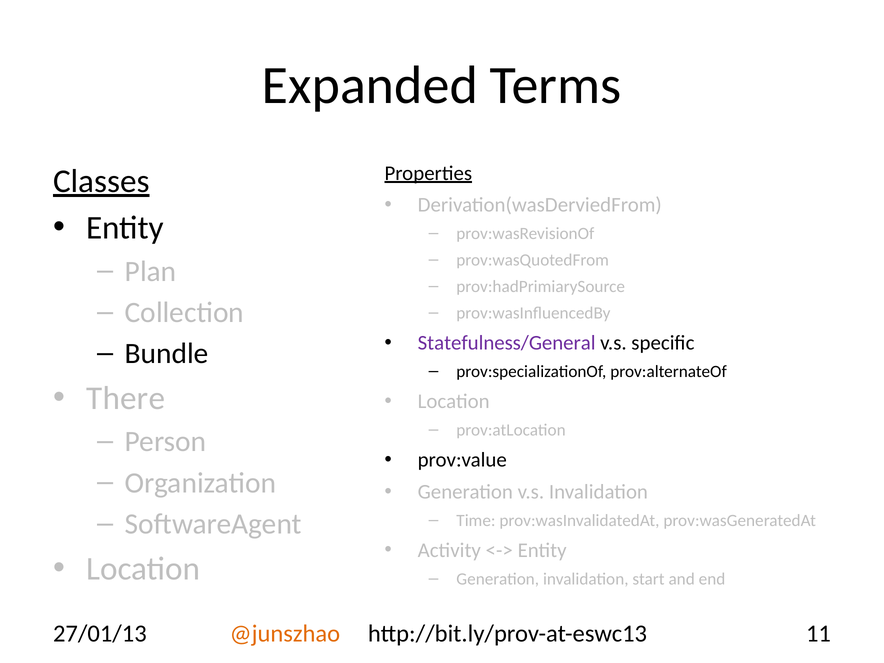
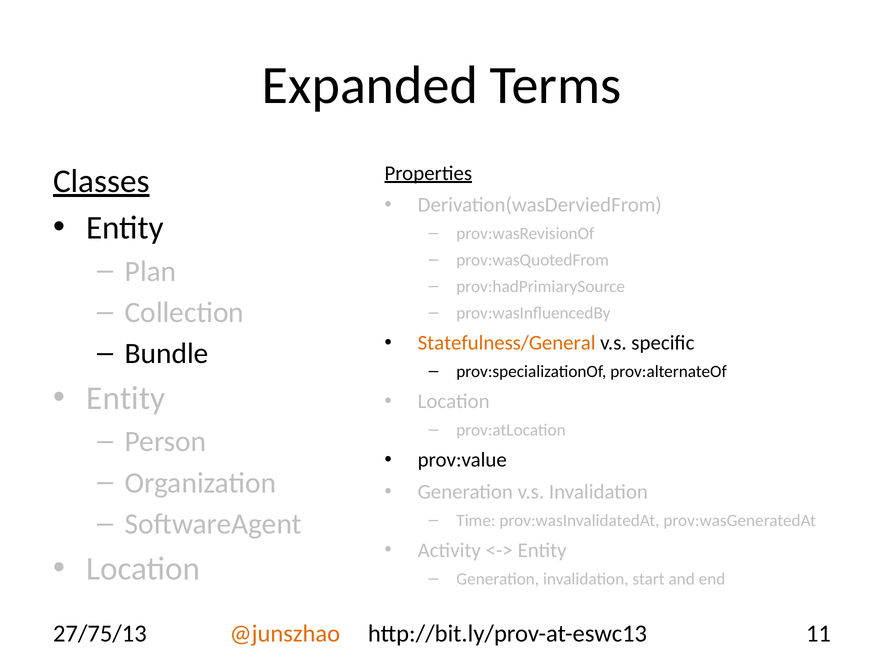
Statefulness/General colour: purple -> orange (507, 343)
There: There -> Entity (126, 398)
27/01/13: 27/01/13 -> 27/75/13 (100, 634)
